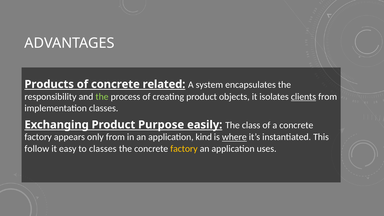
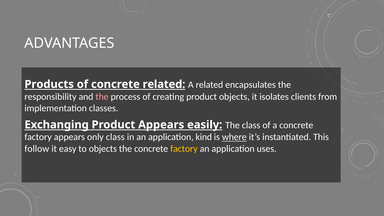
A system: system -> related (209, 85)
the colour: light green -> pink (102, 97)
clients underline: present -> none (303, 97)
Product Purpose: Purpose -> Appears (161, 125)
only from: from -> class (115, 137)
to classes: classes -> objects (103, 149)
